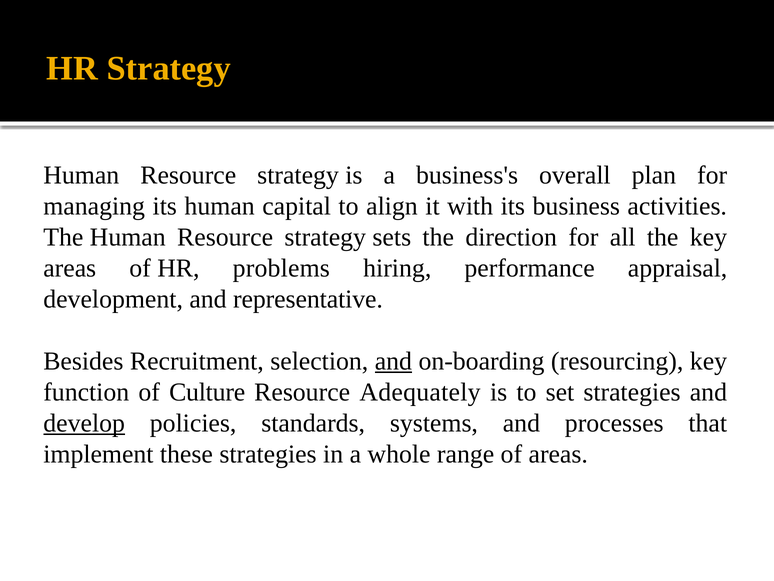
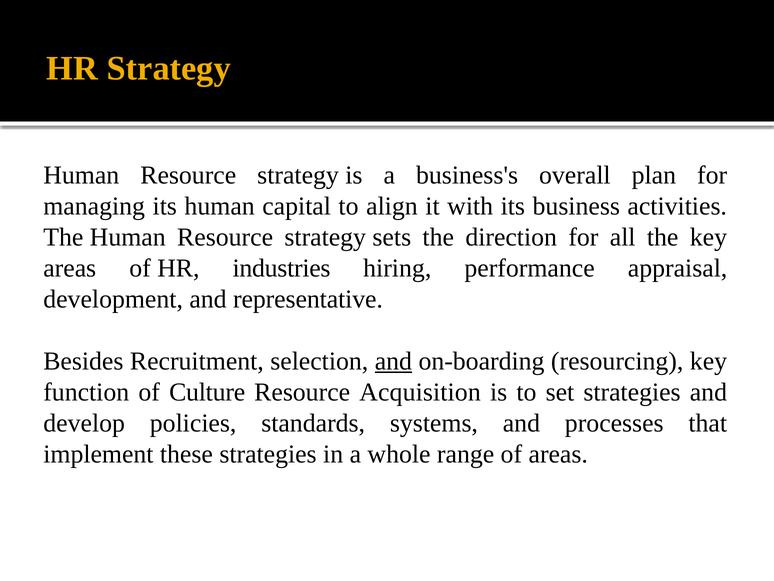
problems: problems -> industries (282, 268)
Adequately: Adequately -> Acquisition (420, 392)
develop underline: present -> none (84, 423)
